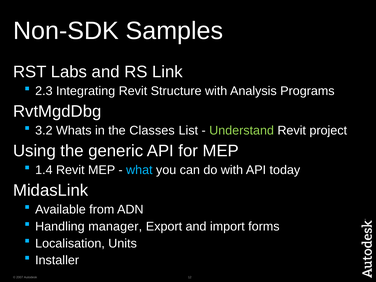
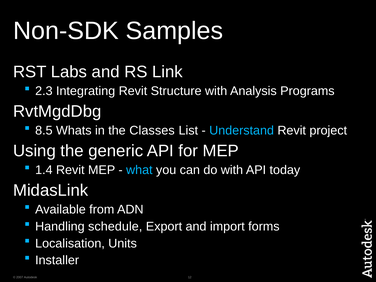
3.2: 3.2 -> 8.5 (44, 131)
Understand colour: light green -> light blue (242, 131)
manager: manager -> schedule (115, 226)
